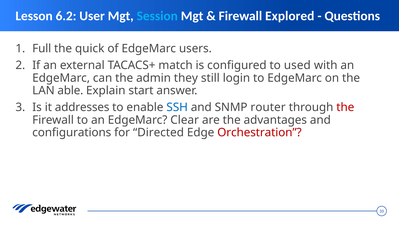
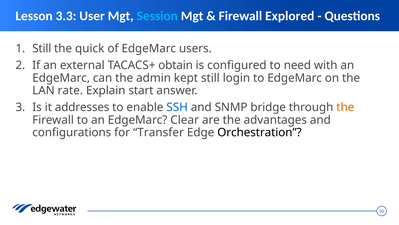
6.2: 6.2 -> 3.3 (66, 16)
Full: Full -> Still (42, 48)
match: match -> obtain (176, 65)
used: used -> need (297, 65)
they: they -> kept (186, 78)
able: able -> rate (70, 90)
router: router -> bridge (268, 107)
the colour: red -> orange (345, 107)
Directed: Directed -> Transfer (158, 132)
Orchestration colour: red -> black (259, 132)
